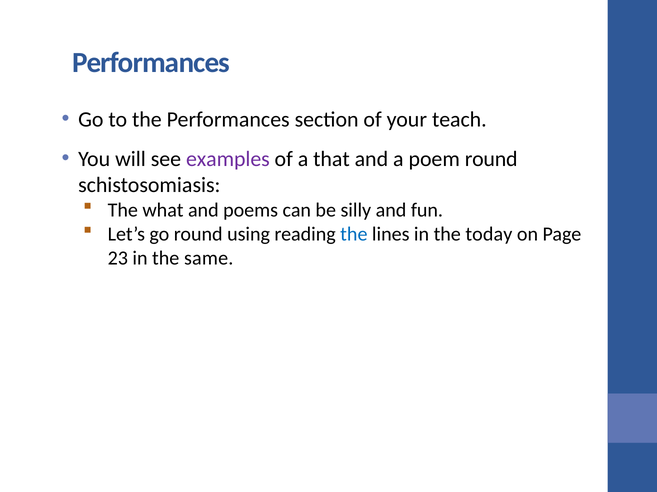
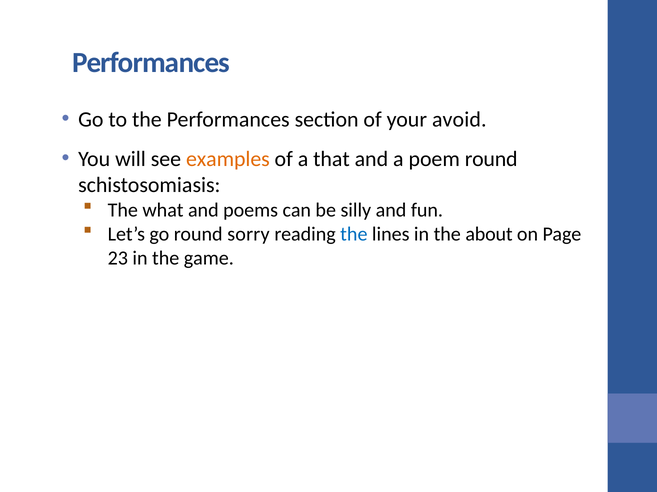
teach: teach -> avoid (459, 120)
examples colour: purple -> orange (228, 159)
using: using -> sorry (248, 234)
today: today -> about (489, 234)
same: same -> game (209, 258)
